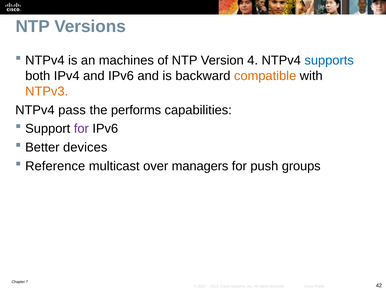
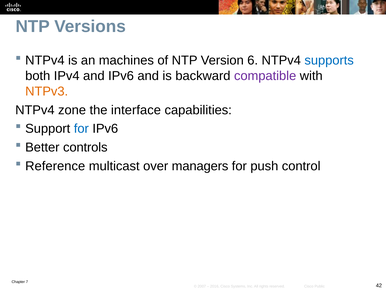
4: 4 -> 6 (253, 60)
compatible colour: orange -> purple (265, 76)
pass: pass -> zone (72, 110)
performs: performs -> interface (136, 110)
for colour: purple -> blue (81, 129)
devices: devices -> controls (85, 147)
groups: groups -> control (301, 166)
